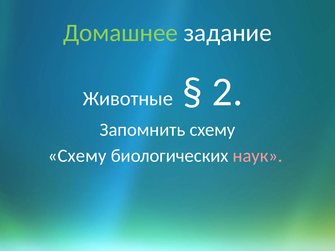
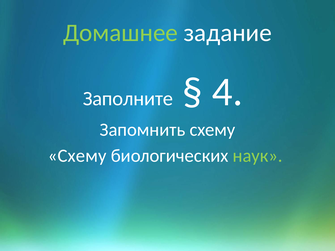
Животные: Животные -> Заполните (128, 99)
2: 2 -> 4 (227, 92)
наук colour: pink -> light green (258, 156)
